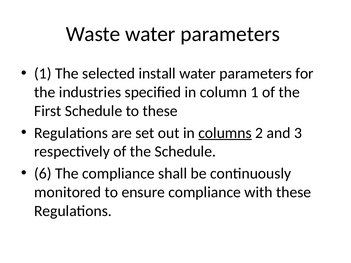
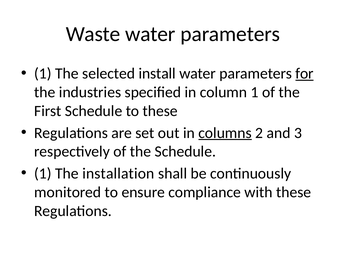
for underline: none -> present (305, 74)
6: 6 -> 1 (43, 174)
The compliance: compliance -> installation (118, 174)
